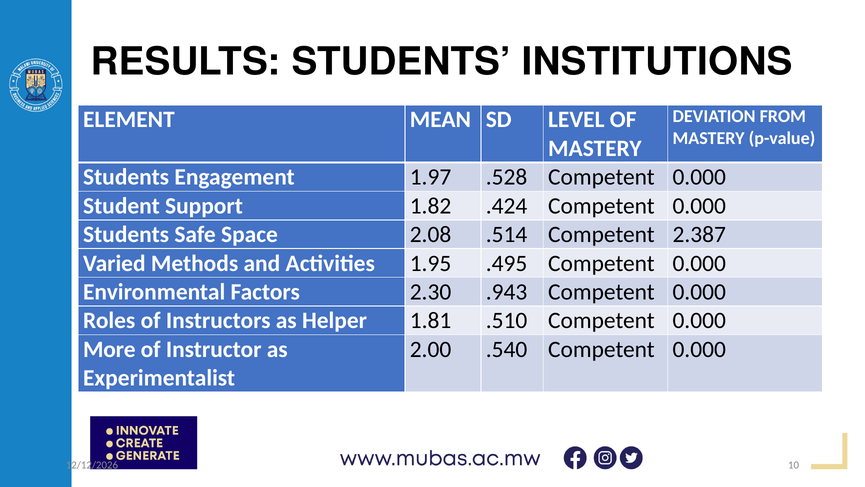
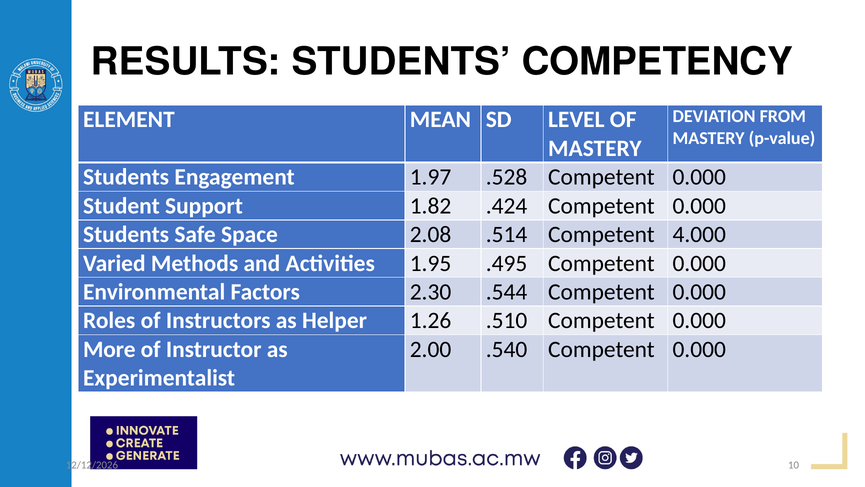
INSTITUTIONS: INSTITUTIONS -> COMPETENCY (657, 62)
2.387: 2.387 -> 4.000 (699, 234)
.943: .943 -> .544 (507, 292)
1.81: 1.81 -> 1.26 (431, 320)
